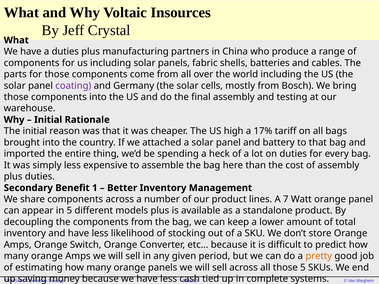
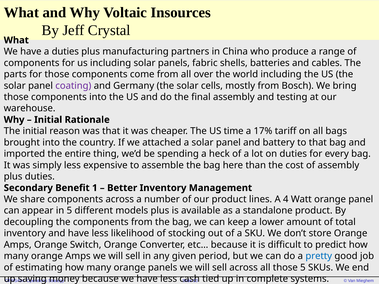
high: high -> time (234, 131)
7: 7 -> 4 (286, 199)
pretty colour: orange -> blue (319, 256)
